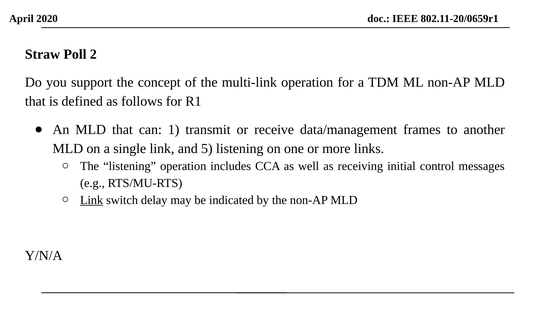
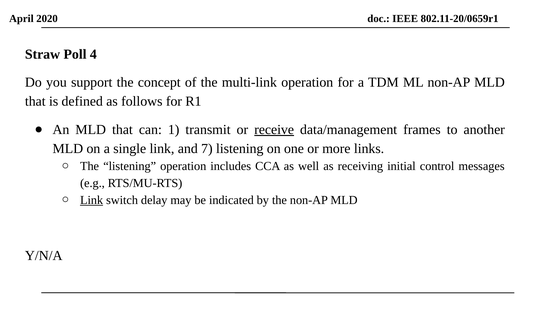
2: 2 -> 4 (93, 54)
receive underline: none -> present (274, 130)
5: 5 -> 7 (207, 149)
